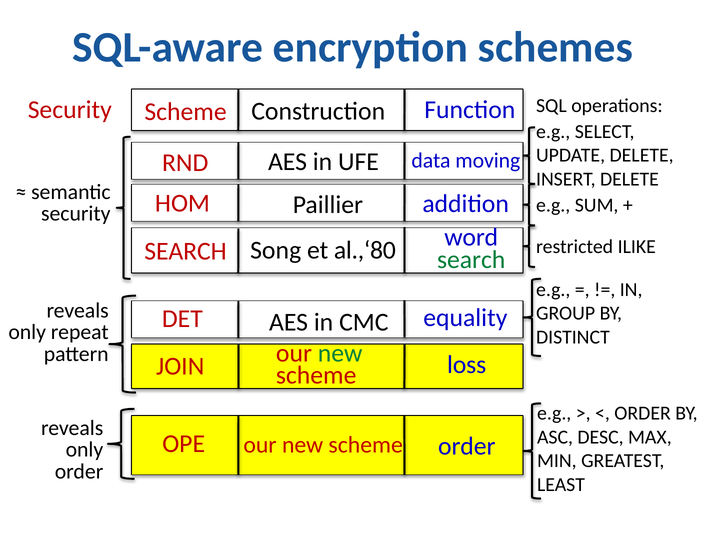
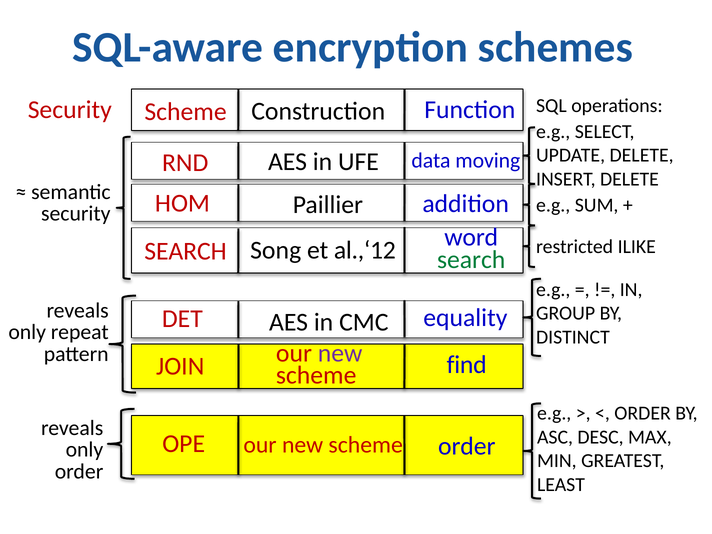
al.,‘80: al.,‘80 -> al.,‘12 (365, 250)
new colour: green -> purple (340, 353)
loss: loss -> find (467, 365)
